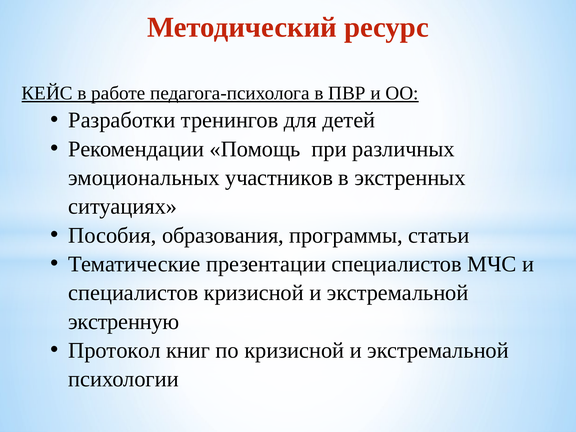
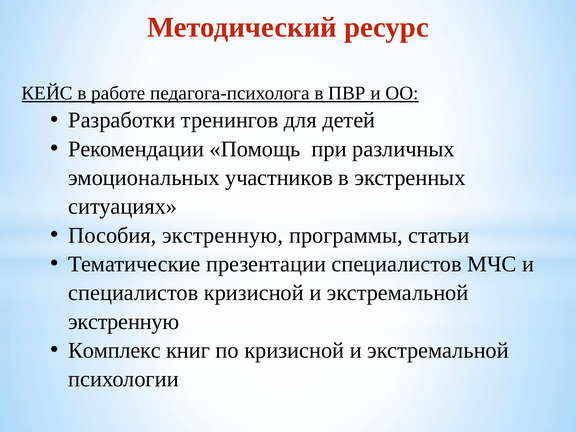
Пособия образования: образования -> экстренную (223, 235)
Протокол: Протокол -> Комплекс (115, 350)
